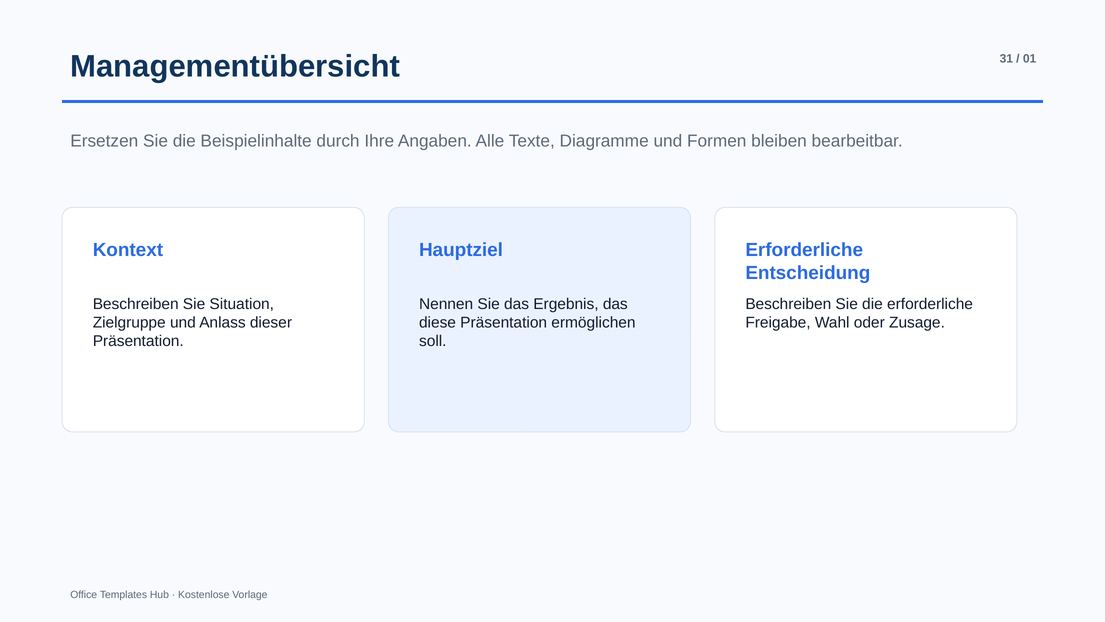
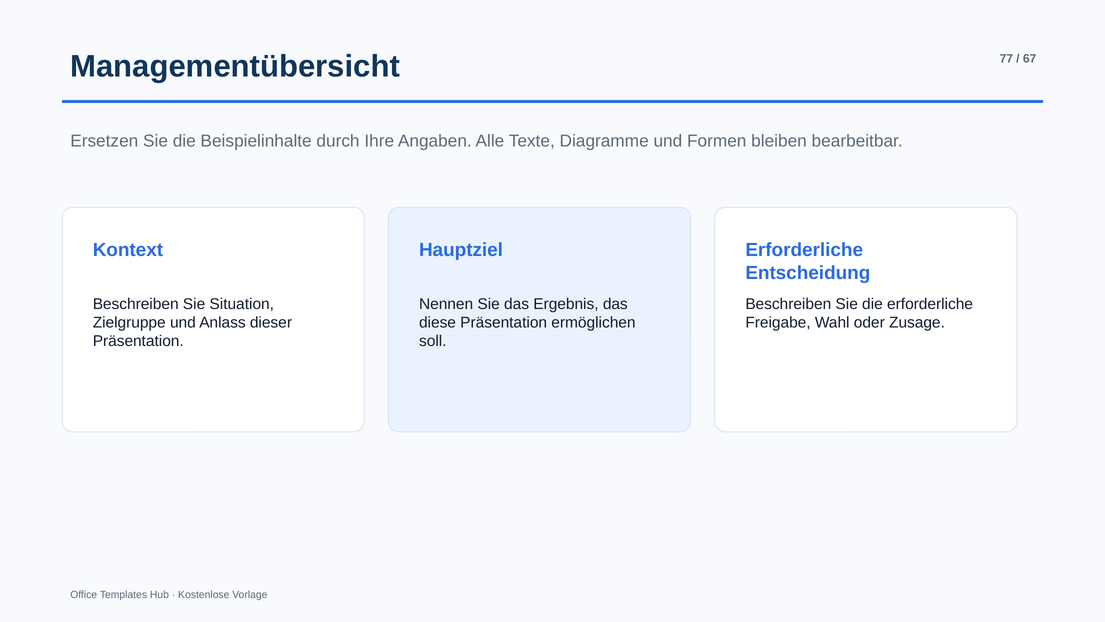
31: 31 -> 77 (1006, 59)
01: 01 -> 67 (1030, 59)
